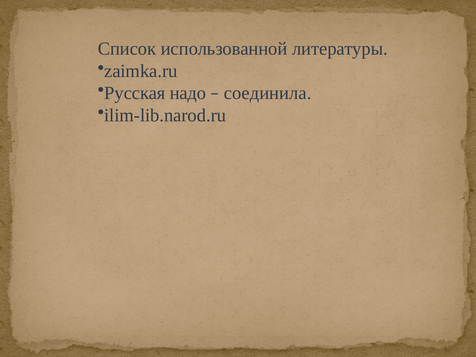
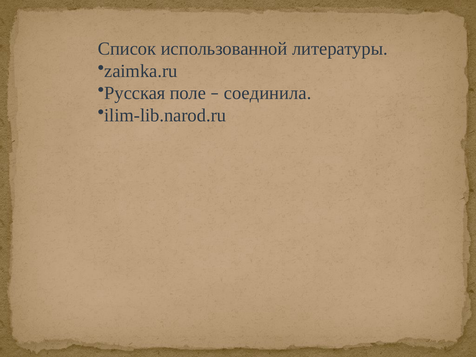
надо: надо -> поле (188, 93)
